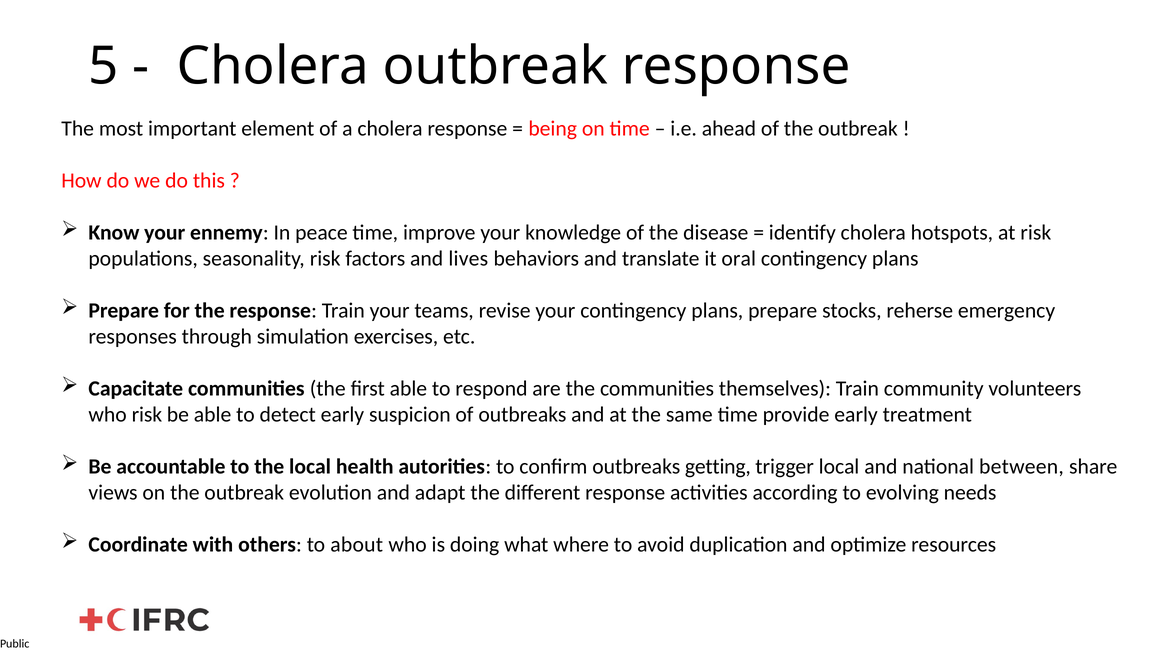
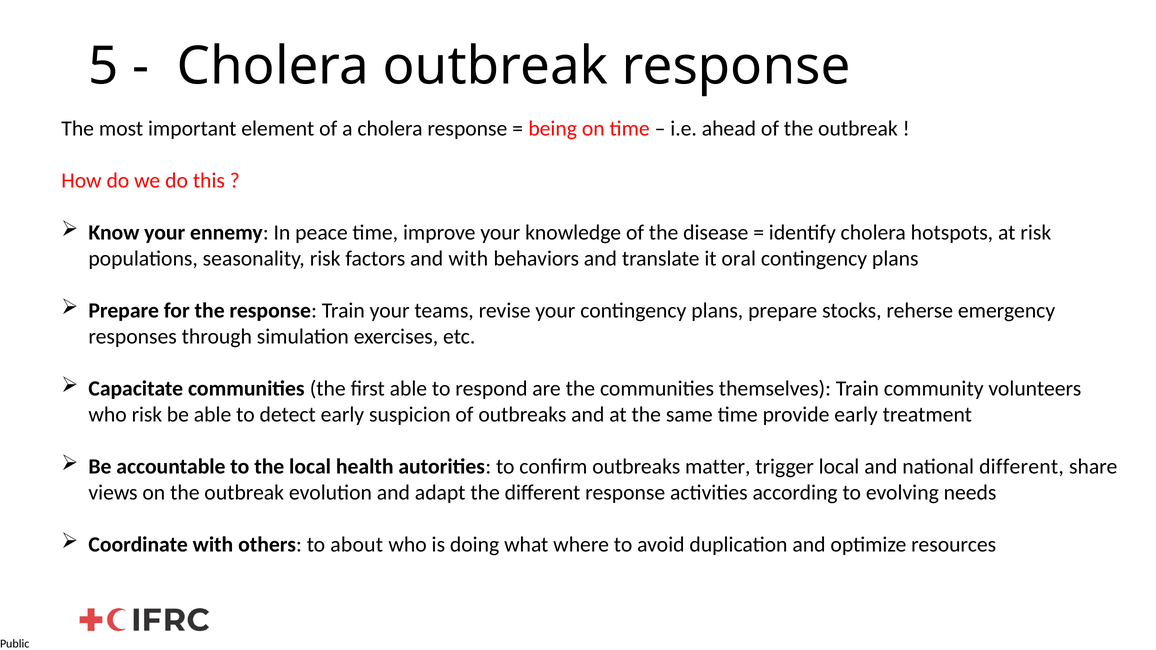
and lives: lives -> with (468, 259)
getting: getting -> matter (718, 467)
national between: between -> different (1021, 467)
